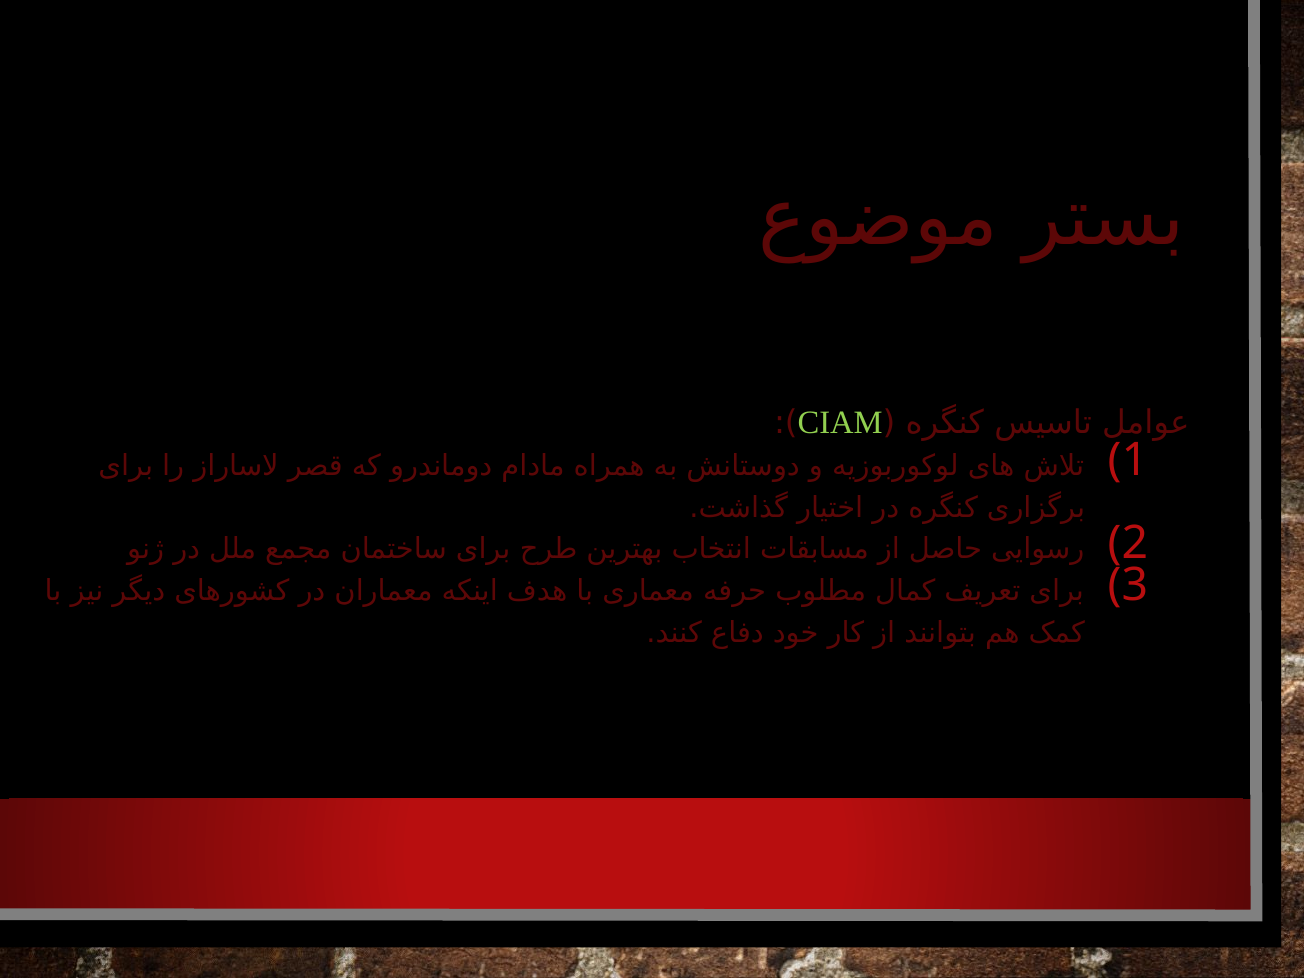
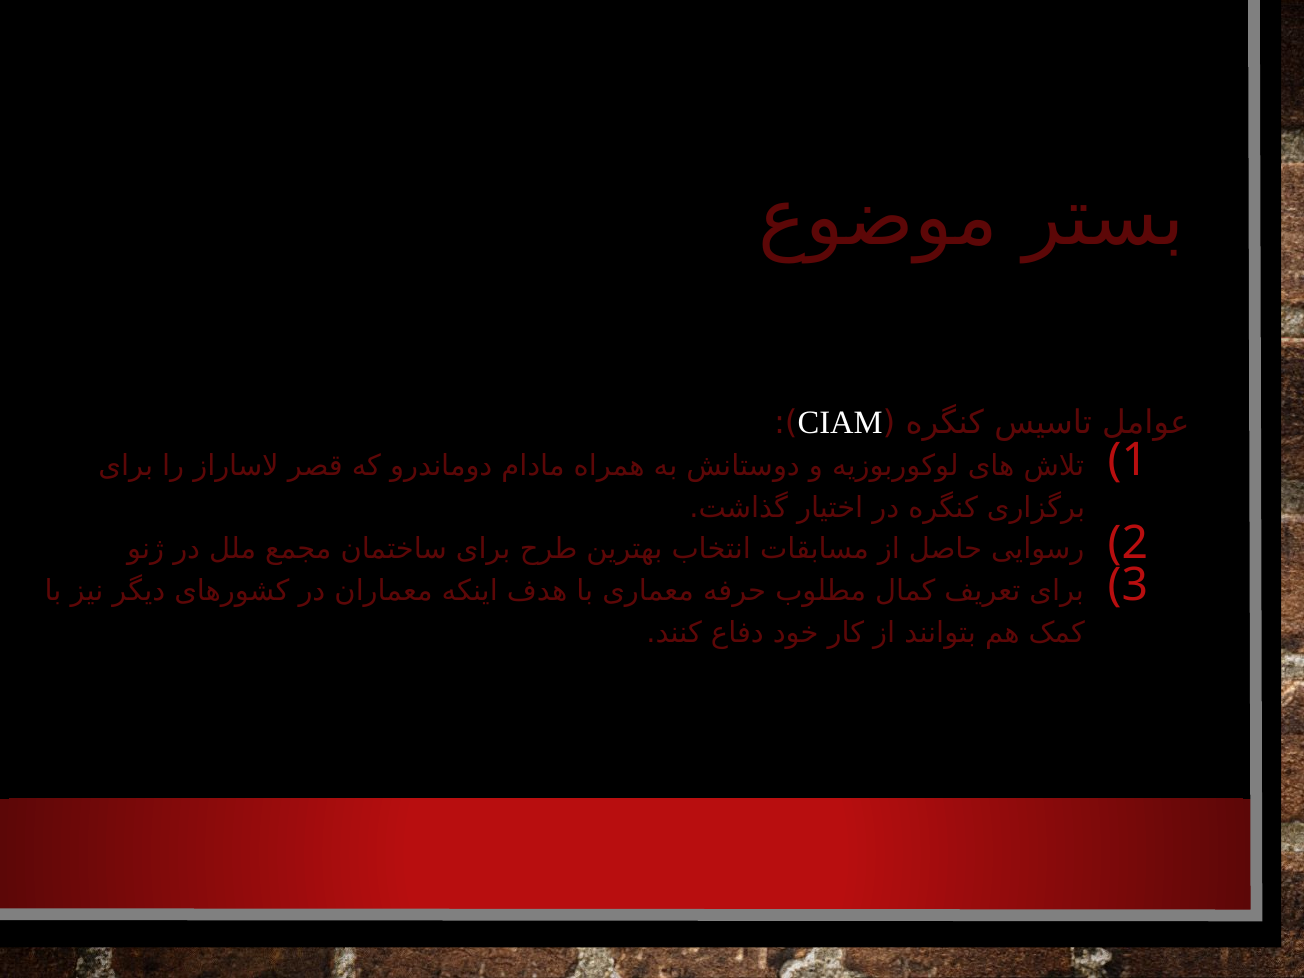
CIAM colour: light green -> white (840, 422)
